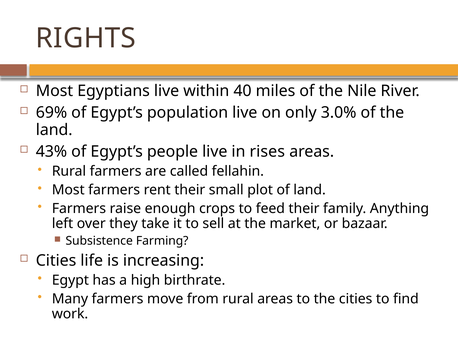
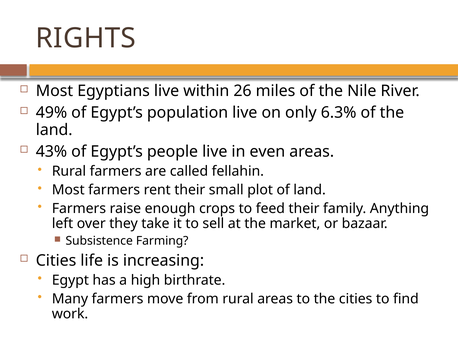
40: 40 -> 26 (243, 91)
69%: 69% -> 49% (51, 113)
3.0%: 3.0% -> 6.3% (339, 113)
rises: rises -> even (267, 151)
